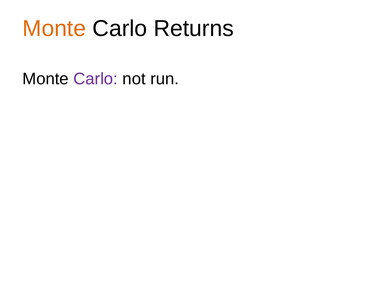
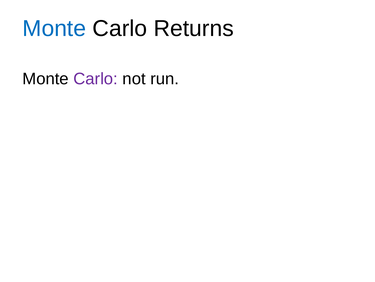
Monte colour: orange -> blue (54, 28)
